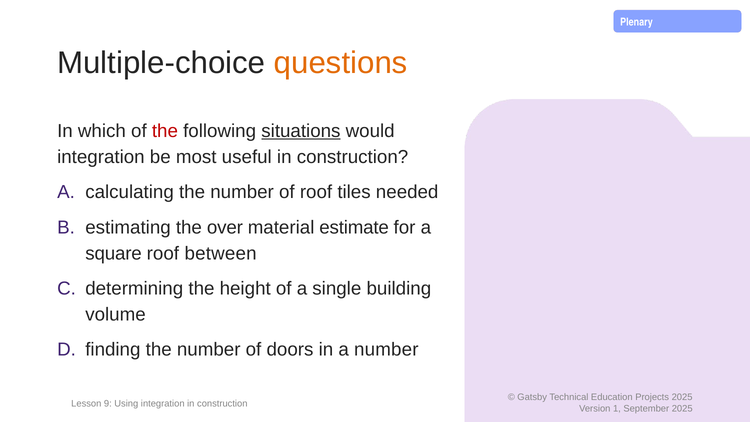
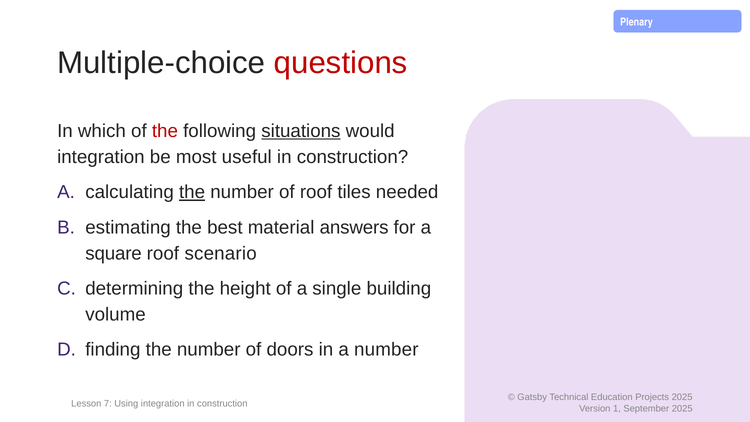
questions colour: orange -> red (341, 63)
the underline: none -> present (192, 192)
over: over -> best (225, 227)
estimate: estimate -> answers (354, 227)
between: between -> scenario (221, 253)
9: 9 -> 7 (108, 403)
